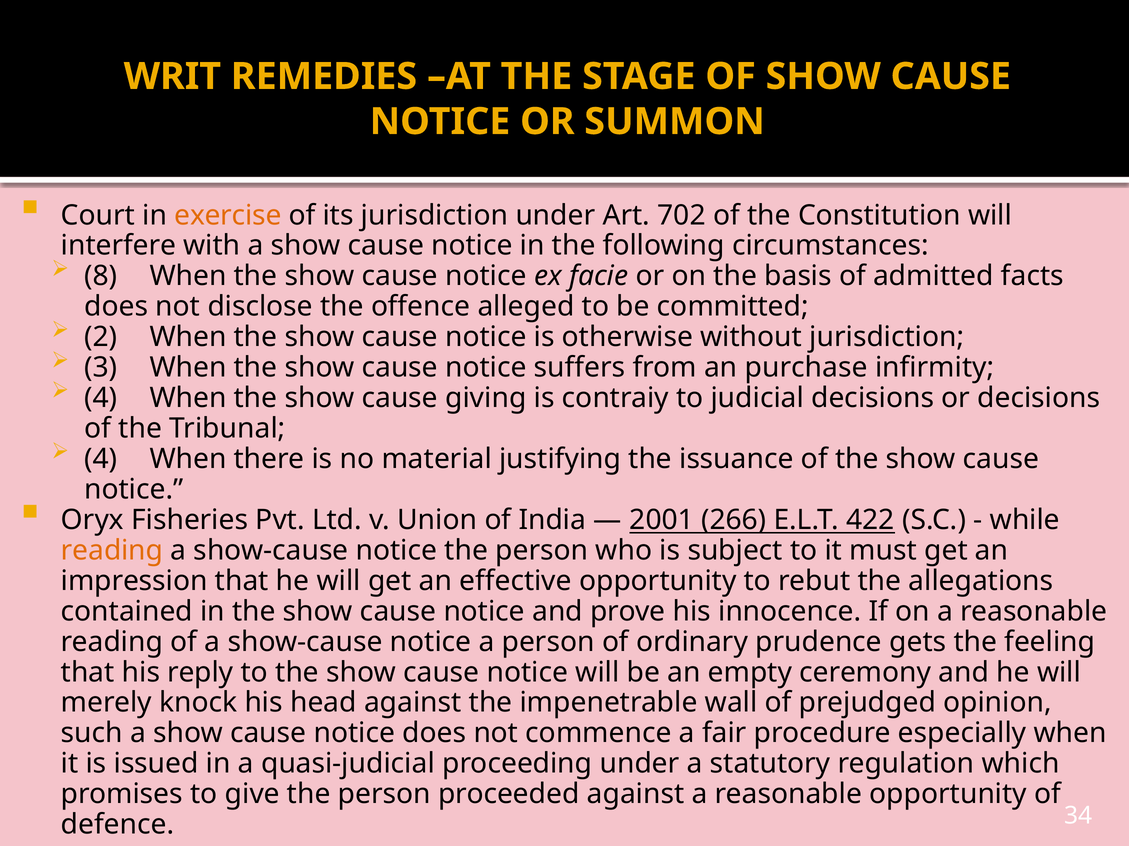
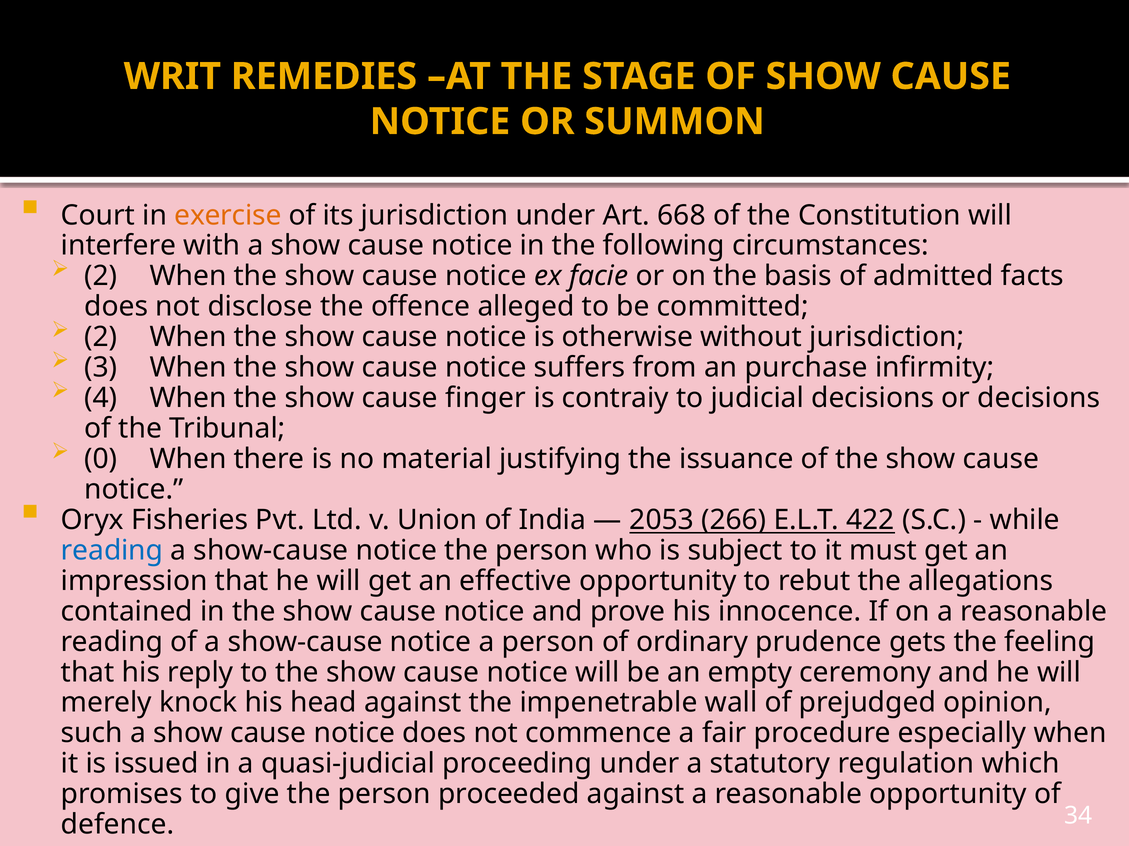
702: 702 -> 668 (682, 215)
8: 8 -> 2 (101, 276)
giving: giving -> finger (486, 398)
4: 4 -> 0 (101, 459)
2001: 2001 -> 2053 (662, 520)
reading colour: orange -> blue (112, 551)
